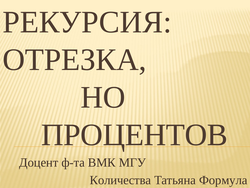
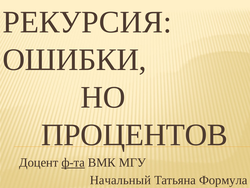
ОТРЕЗКА: ОТРЕЗКА -> ОШИБКИ (75, 60)
ф-та underline: none -> present (73, 162)
Количества: Количества -> Начальный (120, 180)
